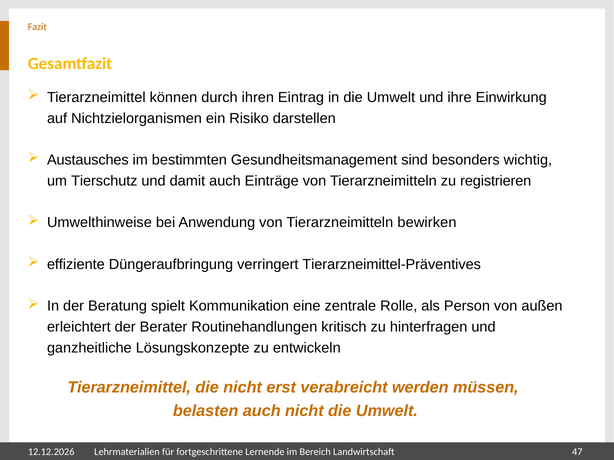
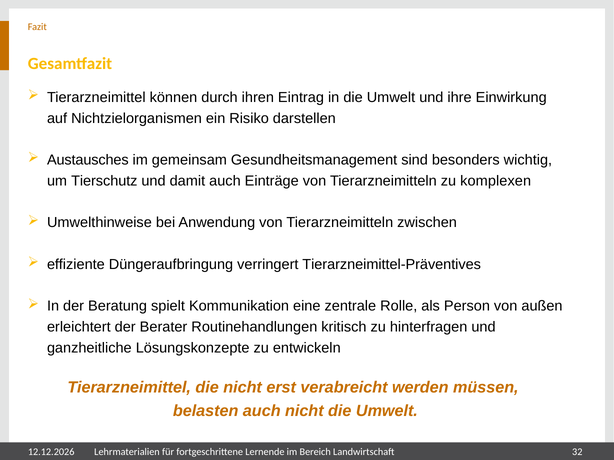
bestimmten: bestimmten -> gemeinsam (189, 160)
registrieren: registrieren -> komplexen (496, 181)
bewirken: bewirken -> zwischen (427, 223)
47: 47 -> 32 (577, 452)
